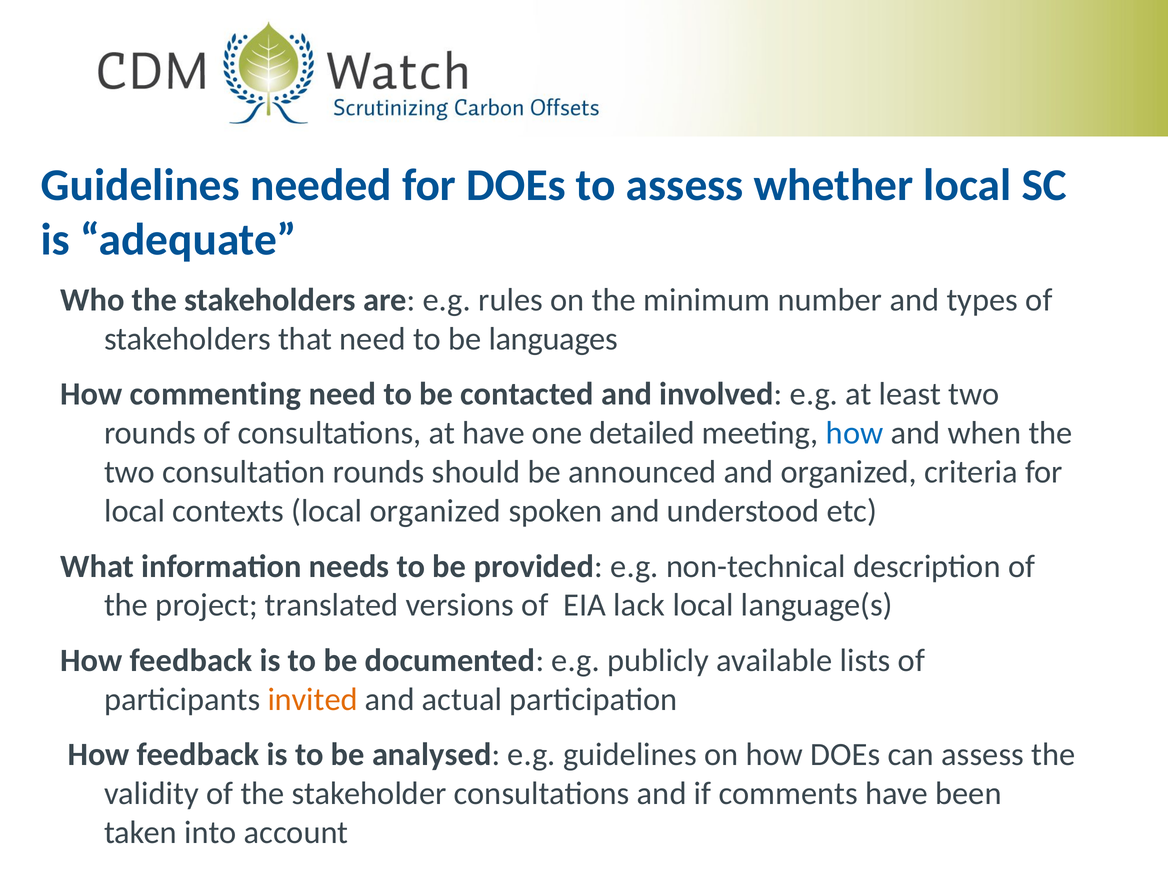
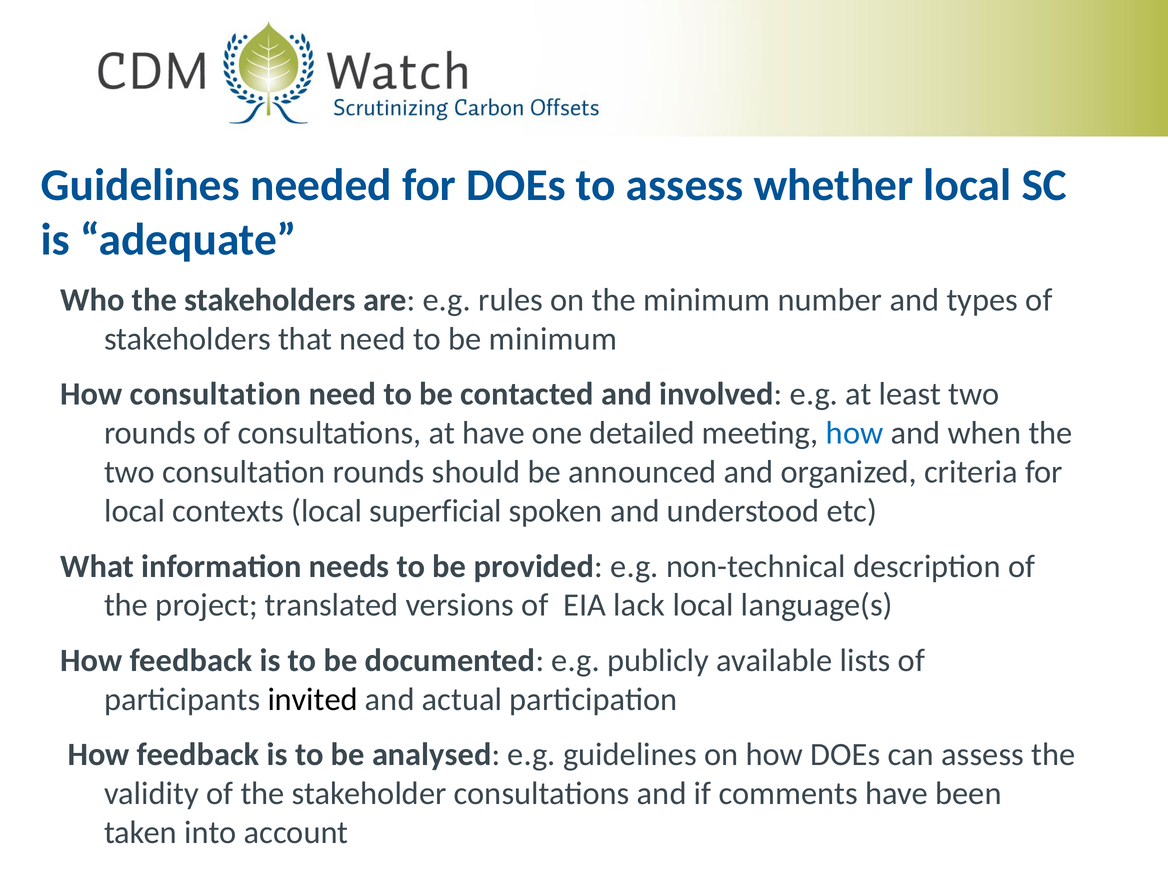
be languages: languages -> minimum (553, 339)
How commenting: commenting -> consultation (215, 394)
local organized: organized -> superficial (436, 511)
invited colour: orange -> black (313, 699)
